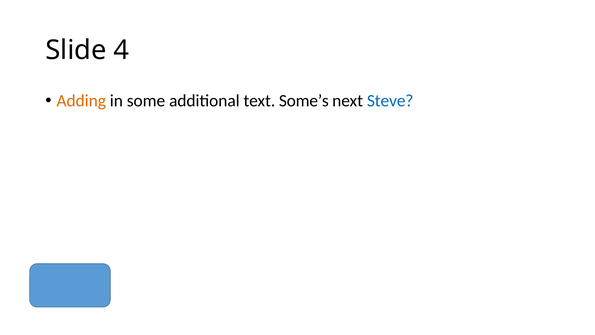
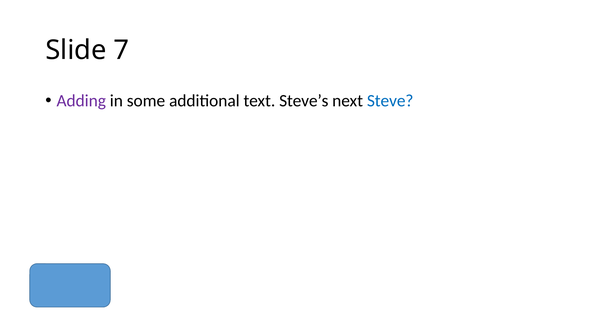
4: 4 -> 7 (121, 50)
Adding colour: orange -> purple (81, 101)
Some’s: Some’s -> Steve’s (304, 101)
